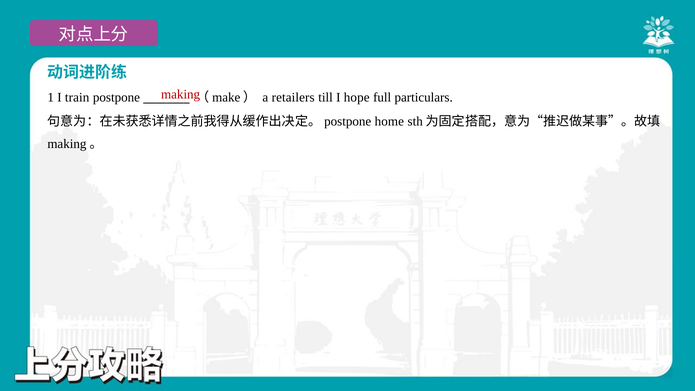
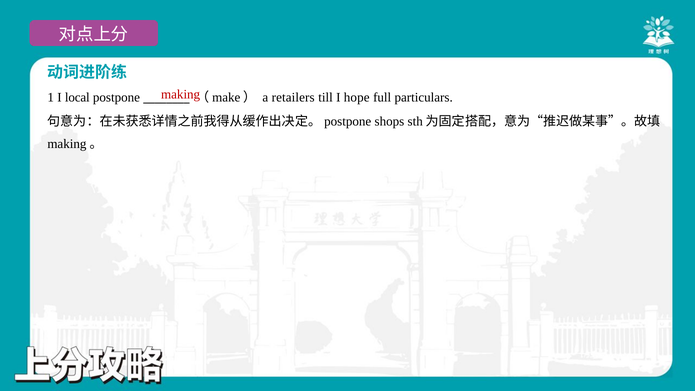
train: train -> local (77, 97)
home: home -> shops (389, 121)
